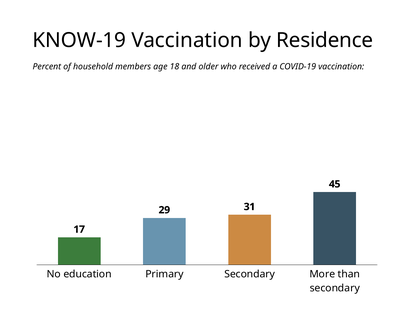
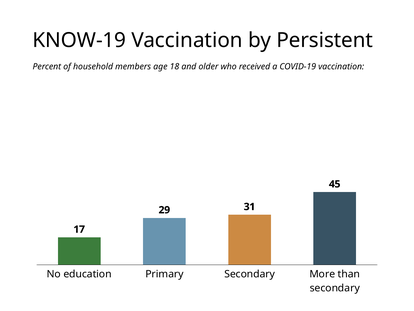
Residence: Residence -> Persistent (325, 40)
